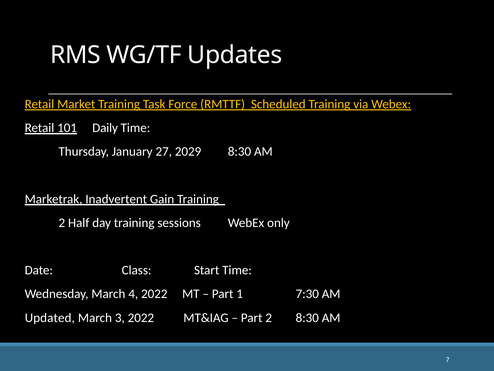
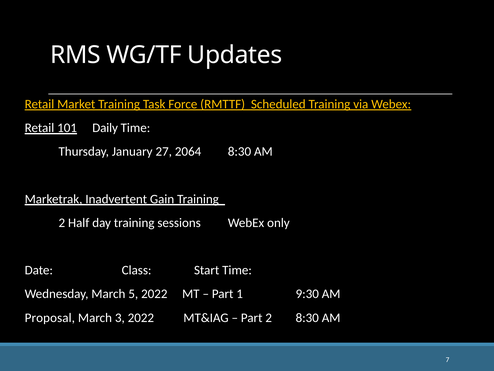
2029: 2029 -> 2064 (188, 151)
4: 4 -> 5 (133, 294)
7:30: 7:30 -> 9:30 (307, 294)
Updated: Updated -> Proposal (50, 317)
